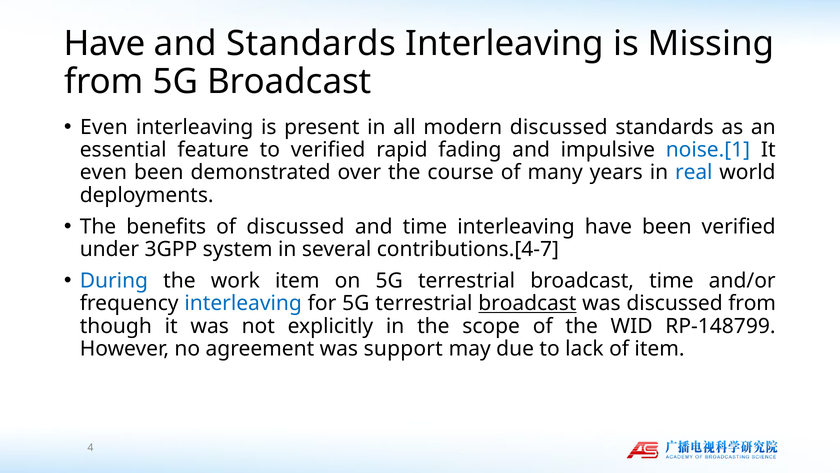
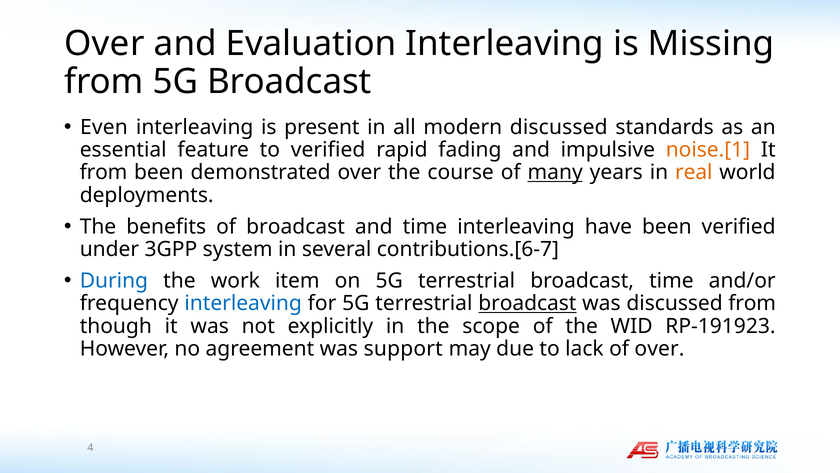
Have: Have -> Over (104, 44)
and Standards: Standards -> Evaluation (311, 44)
noise.[1 colour: blue -> orange (708, 150)
even: even -> from (104, 172)
many underline: none -> present (555, 172)
real colour: blue -> orange (694, 172)
of discussed: discussed -> broadcast (296, 226)
contributions.[4-7: contributions.[4-7 -> contributions.[6-7 (468, 249)
RP-148799: RP-148799 -> RP-191923 (720, 326)
of item: item -> over (659, 348)
